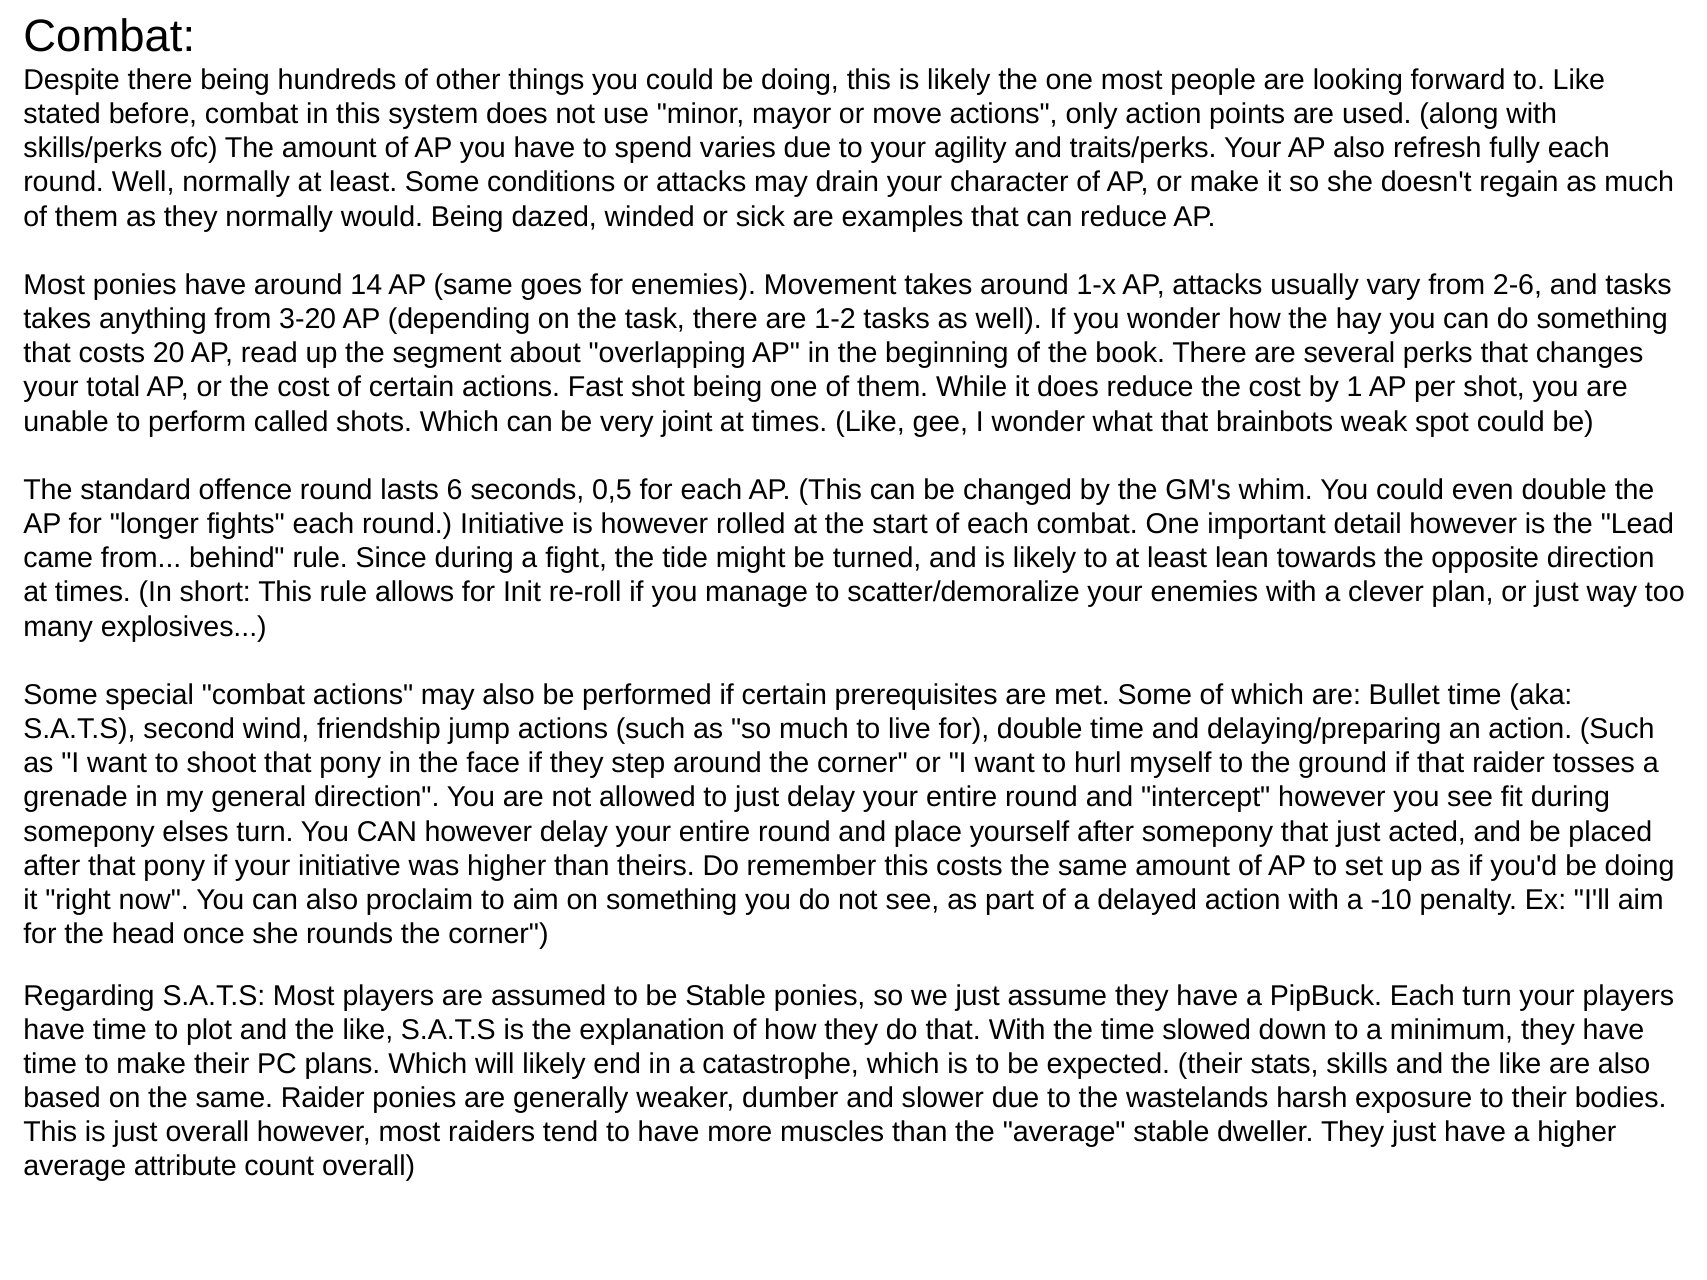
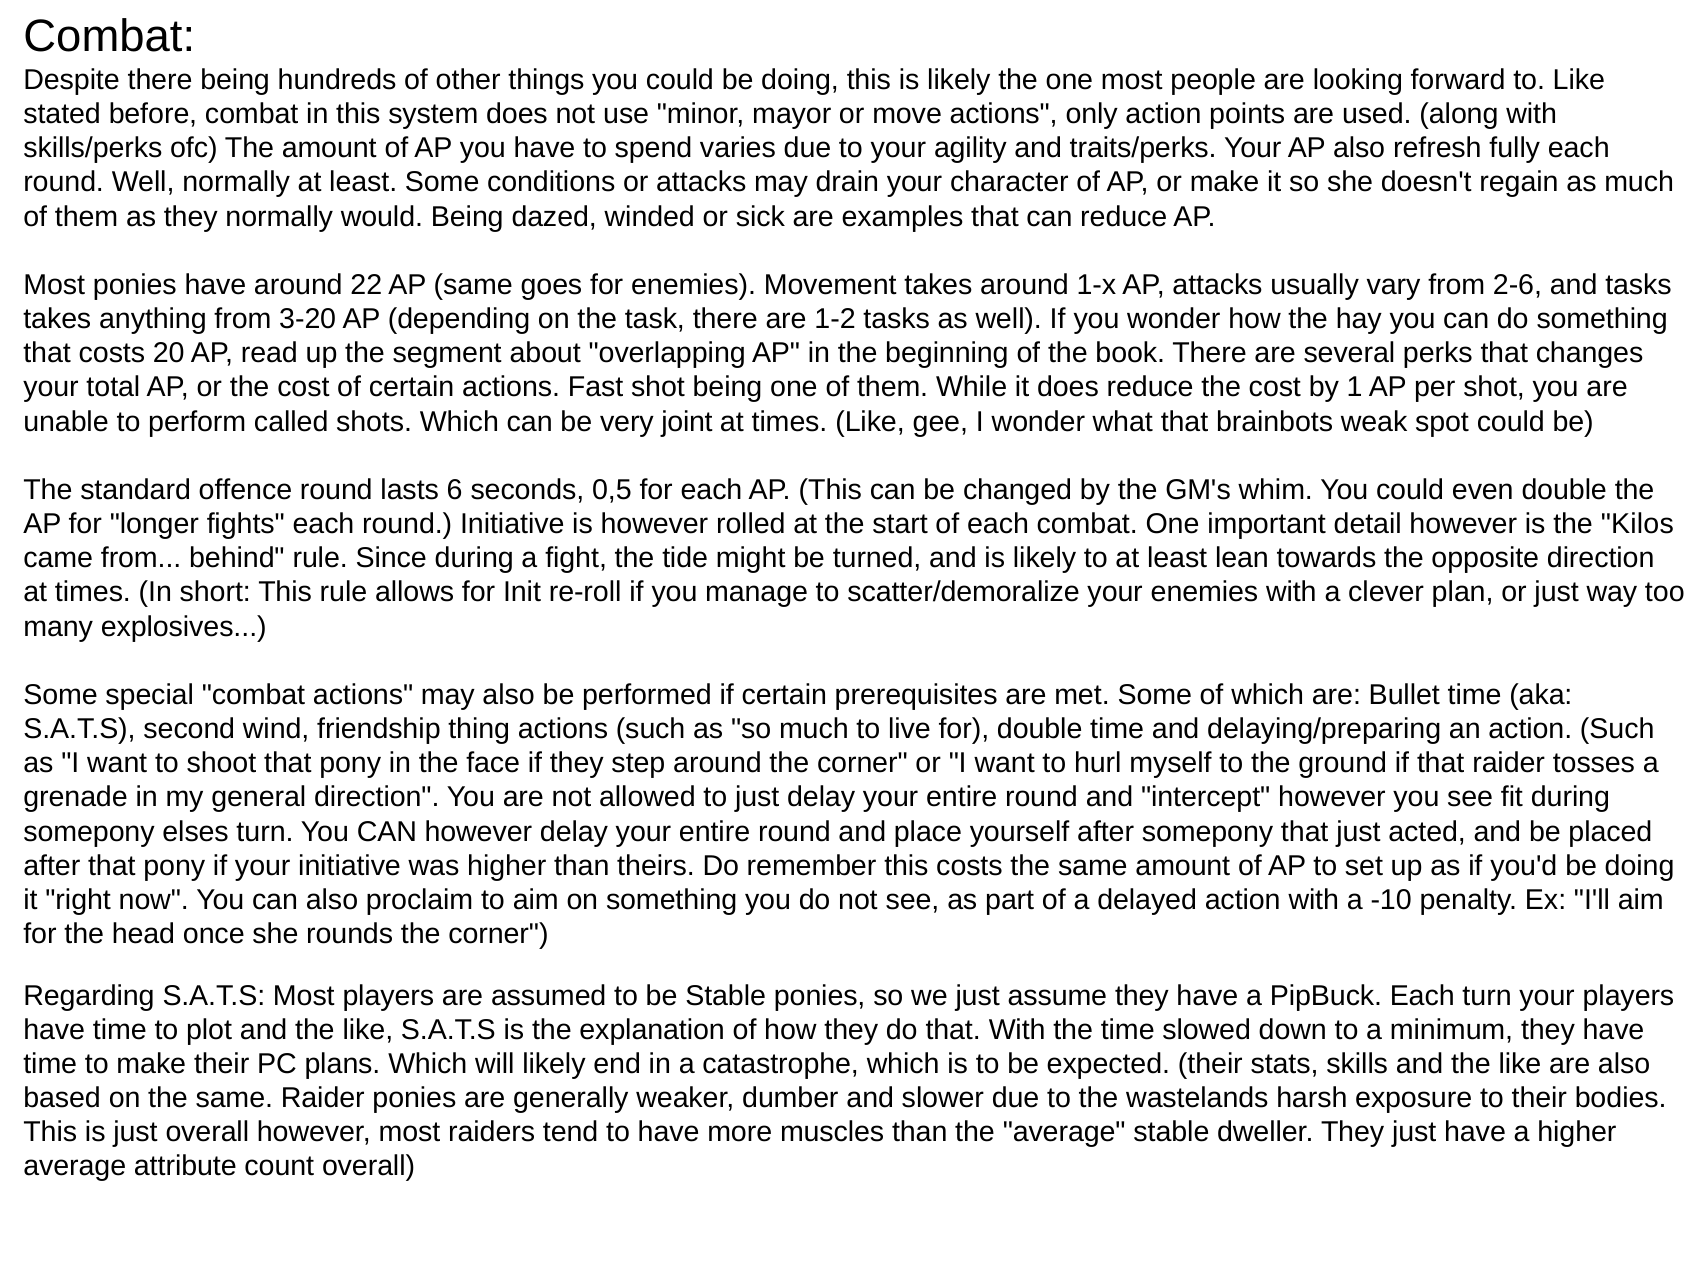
14: 14 -> 22 (366, 285)
Lead: Lead -> Kilos (1637, 524)
jump: jump -> thing (479, 729)
